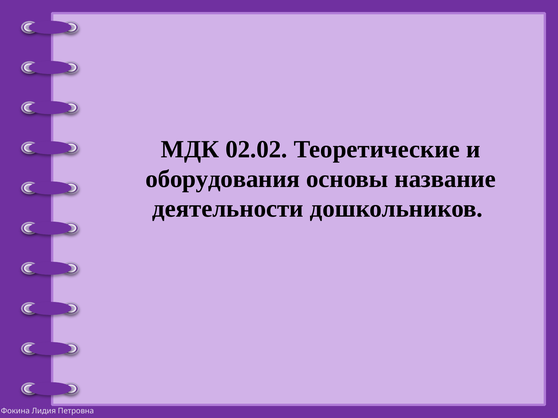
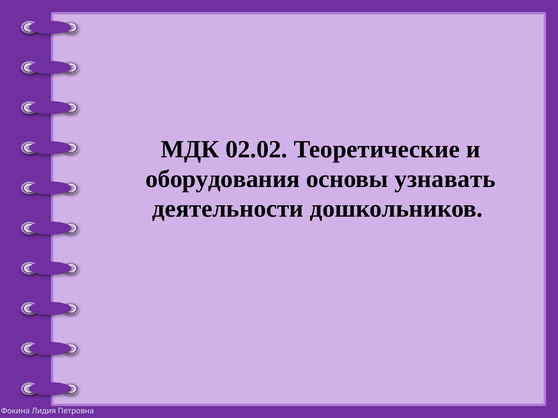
название: название -> узнавать (445, 179)
